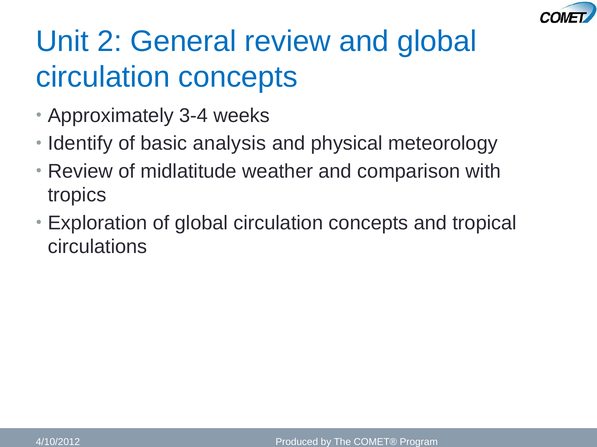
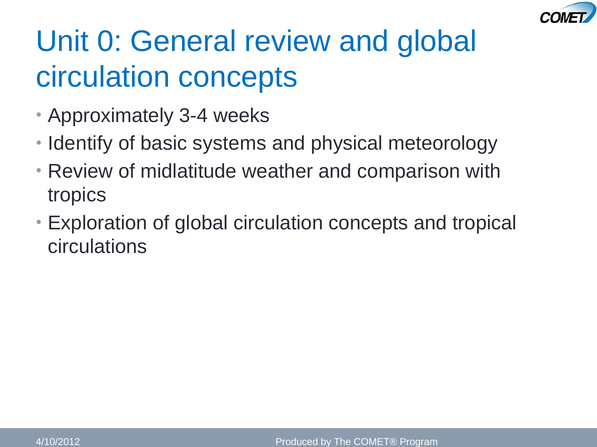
2: 2 -> 0 (110, 41)
analysis: analysis -> systems (230, 144)
